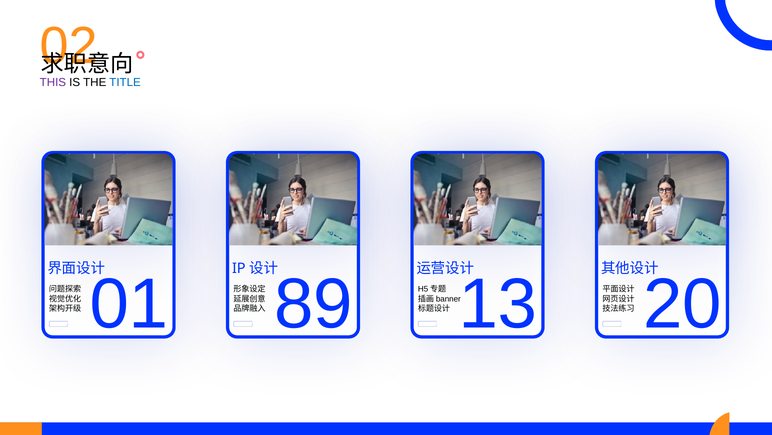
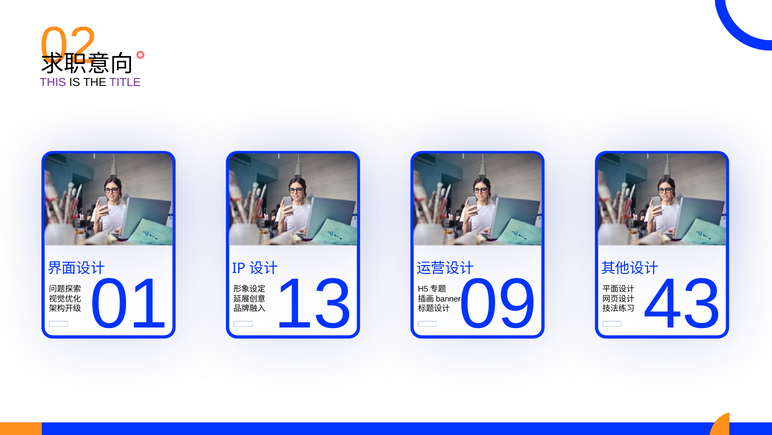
TITLE colour: blue -> purple (125, 83)
89: 89 -> 13 (313, 304)
13: 13 -> 09 (498, 304)
20: 20 -> 43 (682, 304)
